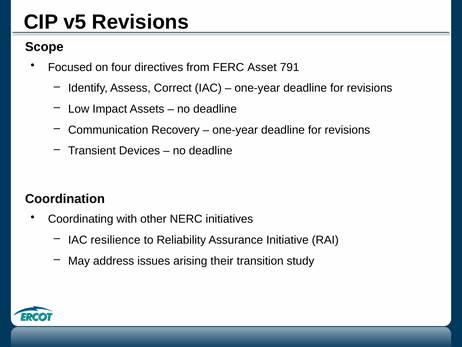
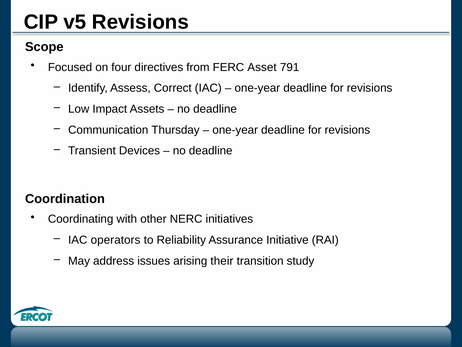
Recovery: Recovery -> Thursday (176, 130)
resilience: resilience -> operators (116, 240)
